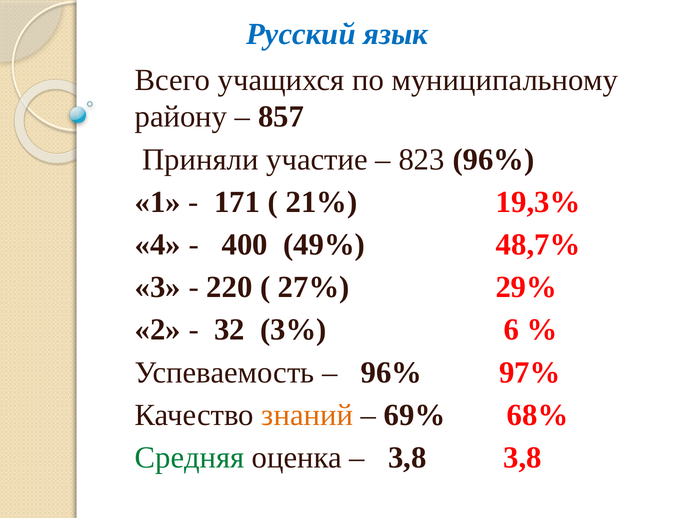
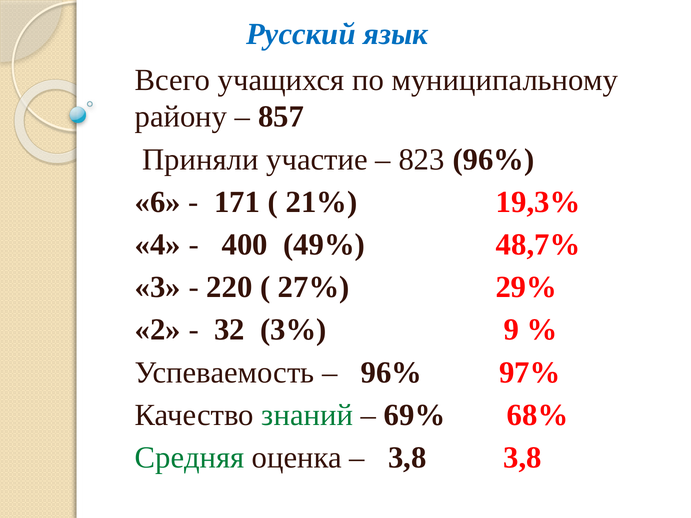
1: 1 -> 6 (158, 202)
6: 6 -> 9 (511, 330)
знаний colour: orange -> green (307, 415)
